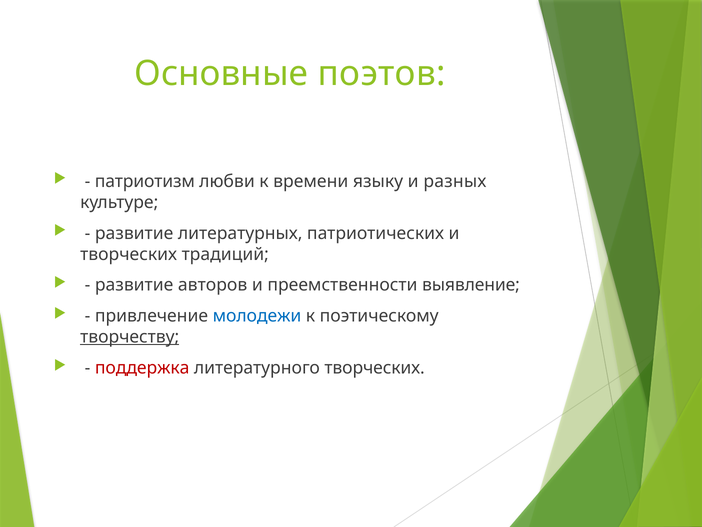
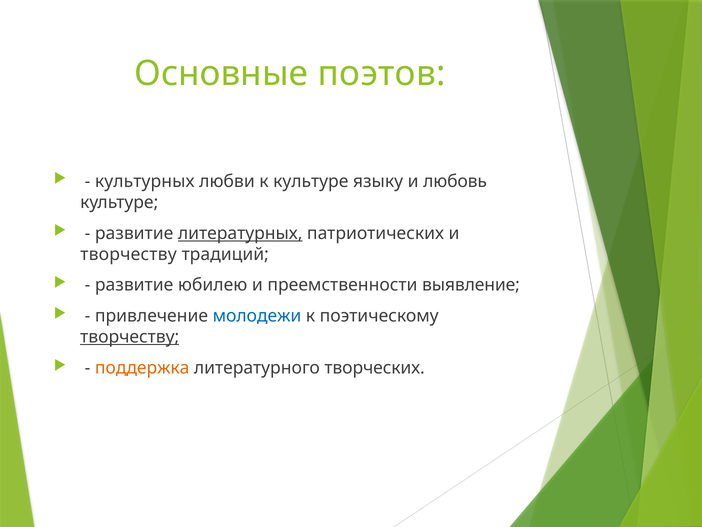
патриотизм: патриотизм -> культурных (145, 181)
к времени: времени -> культуре (311, 181)
разных: разных -> любовь (455, 181)
литературных underline: none -> present (240, 233)
творческих: творческих -> творчеству (129, 254)
авторов: авторов -> юбилею (213, 285)
поддержка colour: red -> orange (142, 368)
